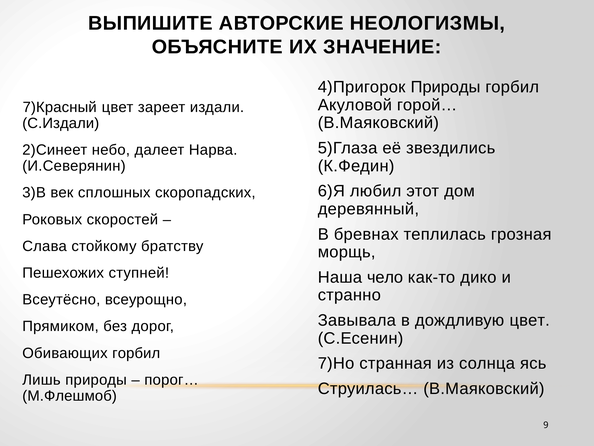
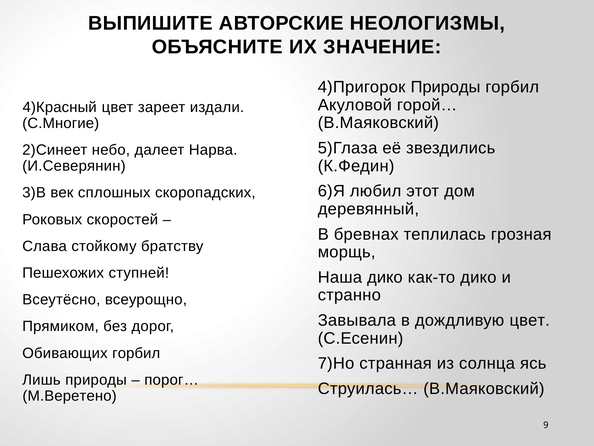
7)Красный: 7)Красный -> 4)Красный (60, 107)
С.Издали: С.Издали -> С.Многие (61, 123)
Наша чело: чело -> дико (385, 277)
М.Флешмоб: М.Флешмоб -> М.Веретено (70, 395)
